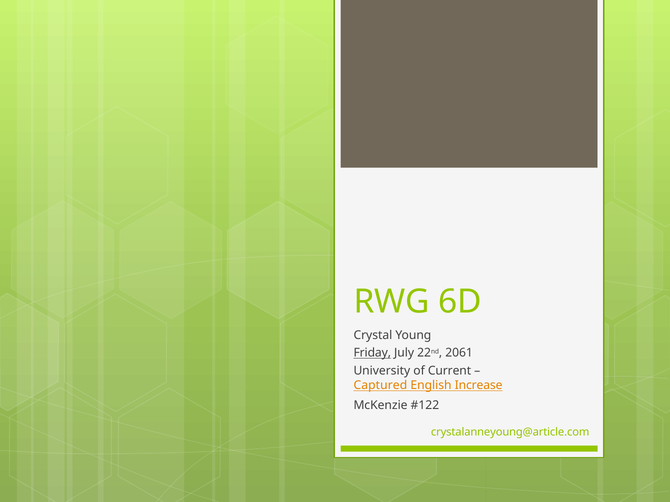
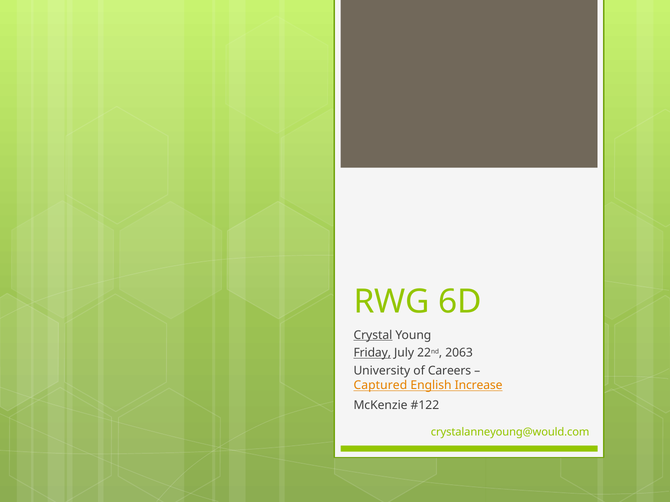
Crystal underline: none -> present (373, 335)
2061: 2061 -> 2063 (459, 353)
Current: Current -> Careers (450, 371)
crystalanneyoung@article.com: crystalanneyoung@article.com -> crystalanneyoung@would.com (510, 432)
